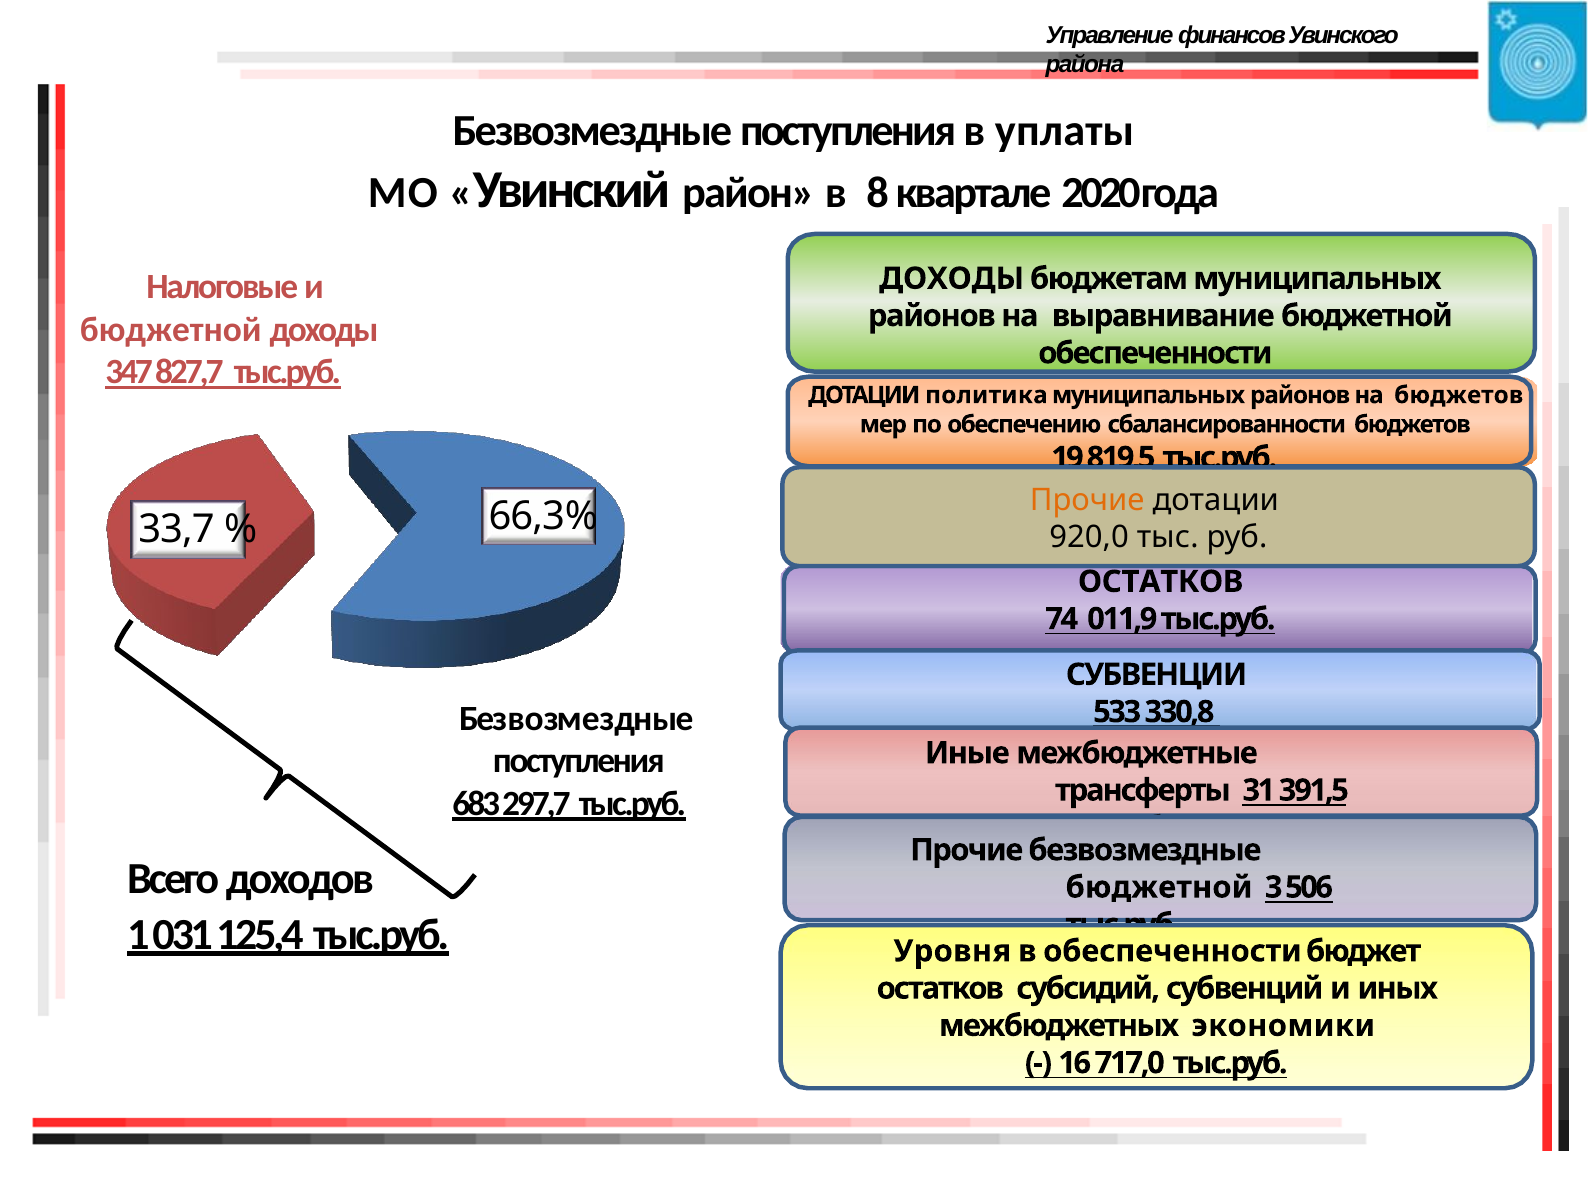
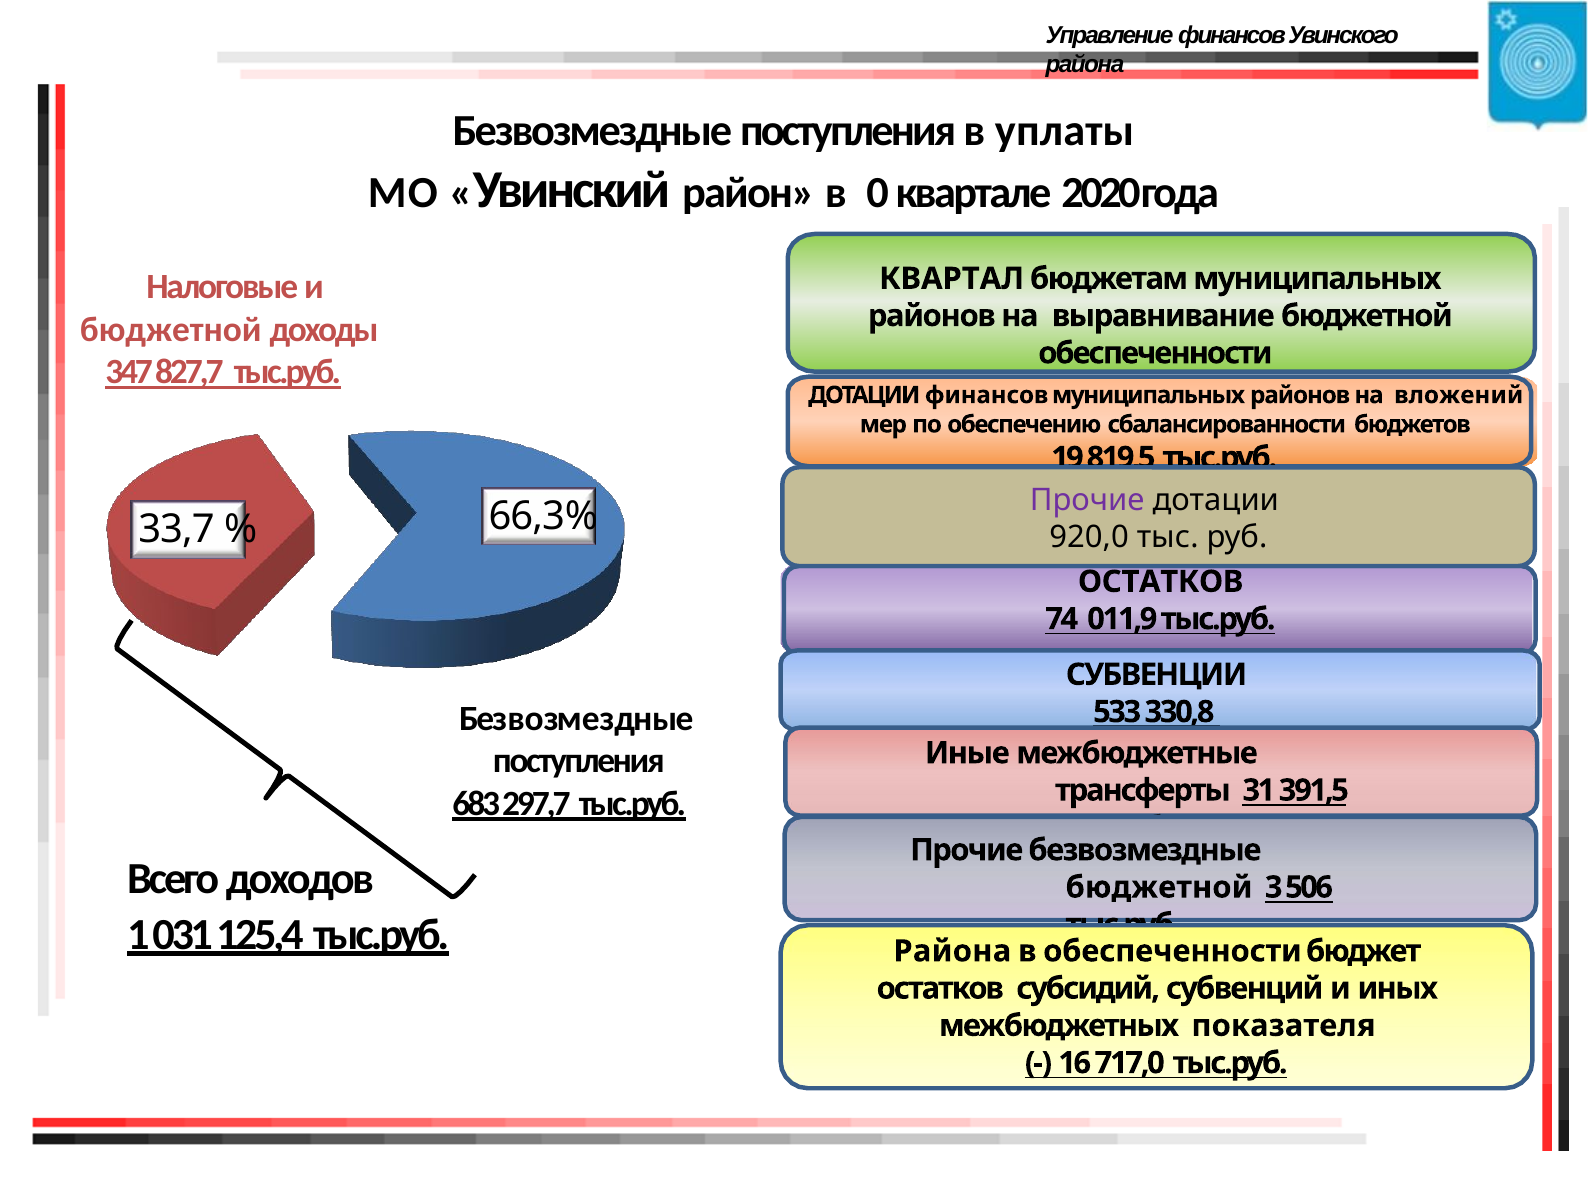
8: 8 -> 0 (878, 192)
ДОХОДЫ: ДОХОДЫ -> КВАРТАЛ (952, 279)
ДОТАЦИИ политика: политика -> финансов (987, 395)
на бюджетов: бюджетов -> вложений (1459, 395)
Прочие colour: orange -> purple (1087, 500)
Уровня: Уровня -> Района (952, 951)
экономики: экономики -> показателя (1283, 1026)
